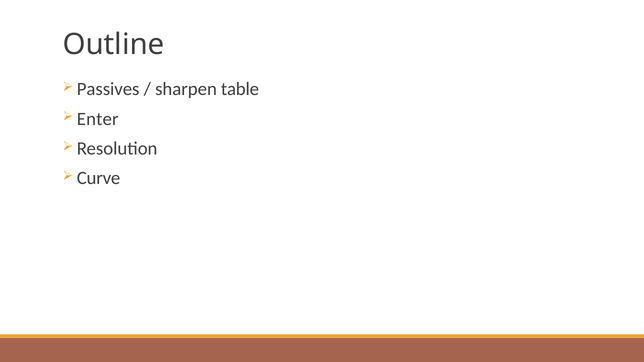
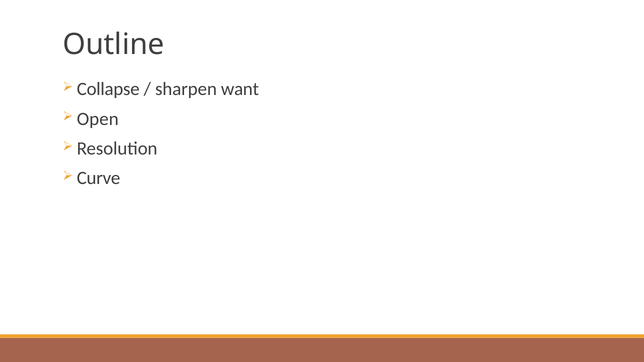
Passives: Passives -> Collapse (108, 89)
table: table -> want (240, 89)
Enter: Enter -> Open (98, 119)
